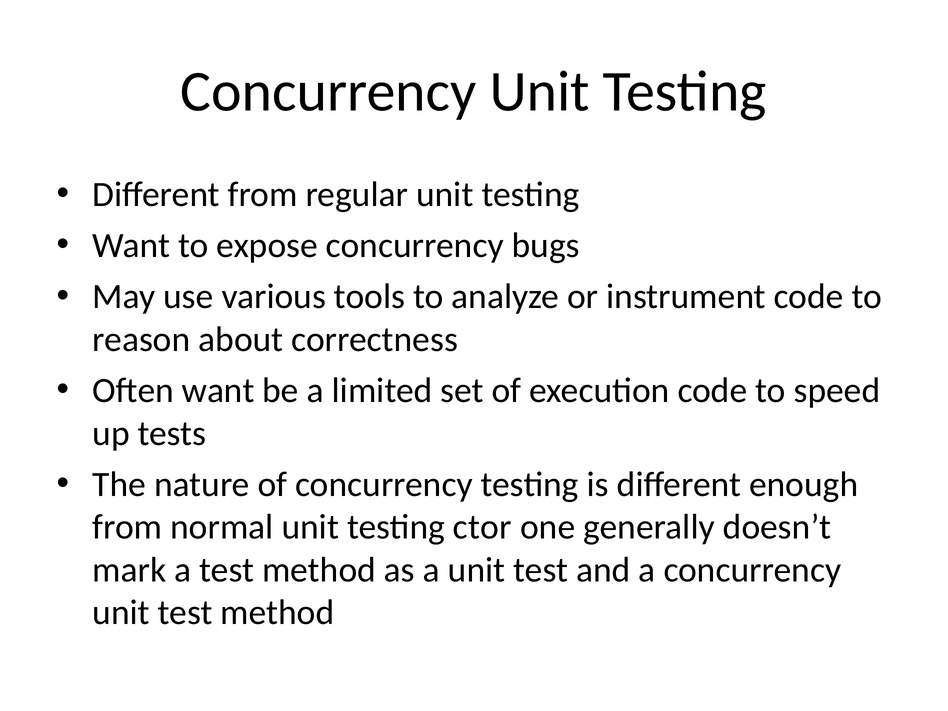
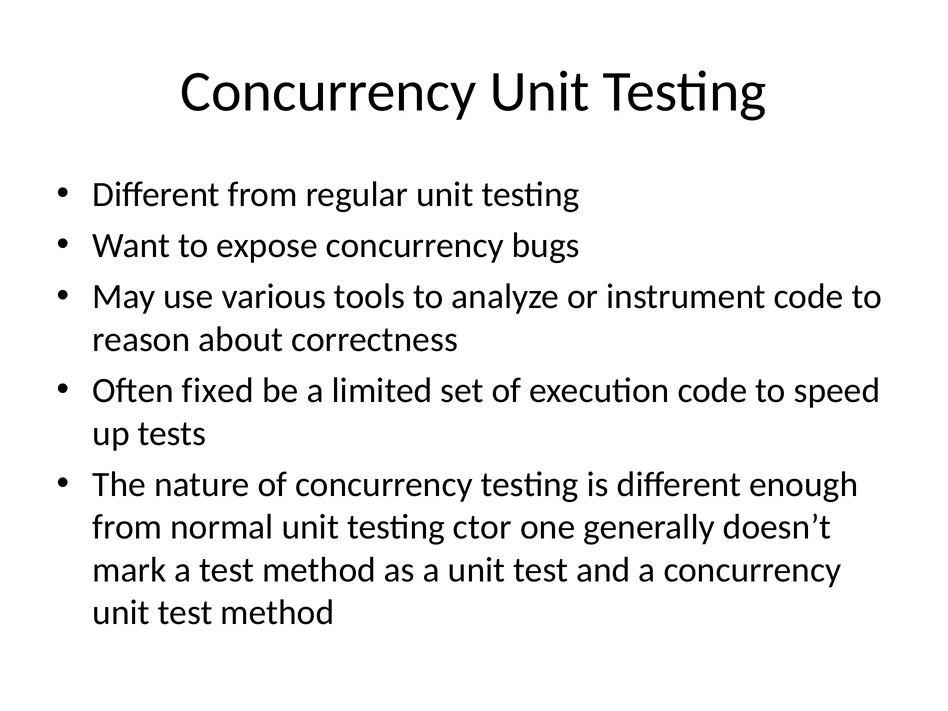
Often want: want -> fixed (218, 391)
